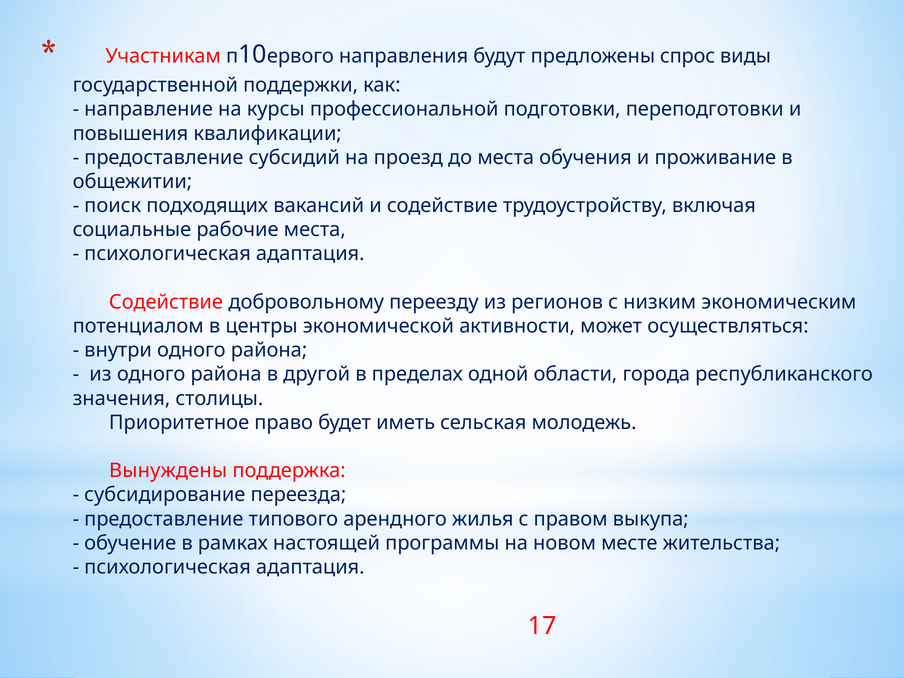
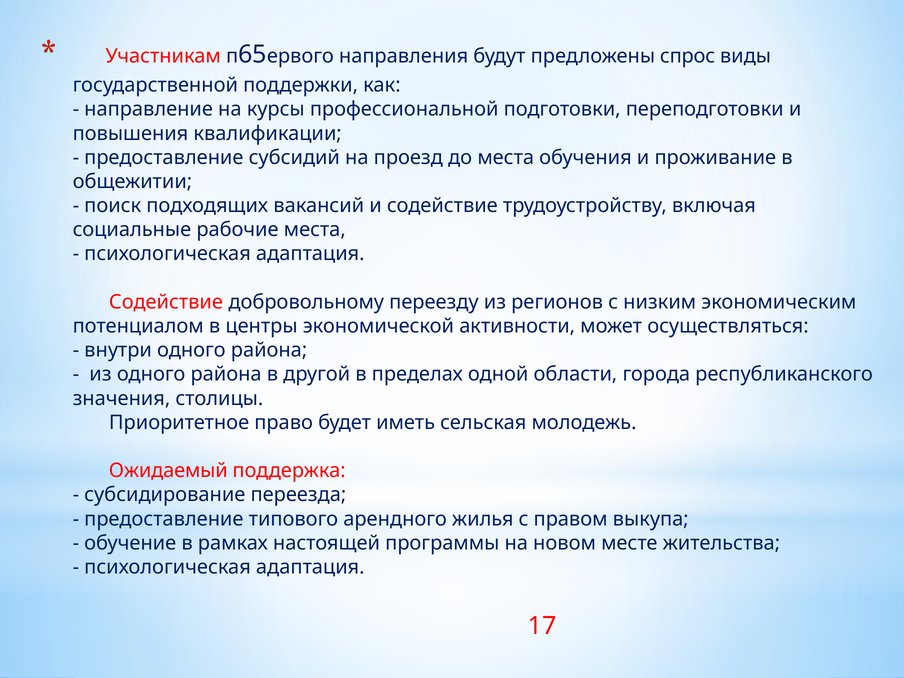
10: 10 -> 65 (252, 54)
Вынуждены: Вынуждены -> Ожидаемый (168, 471)
